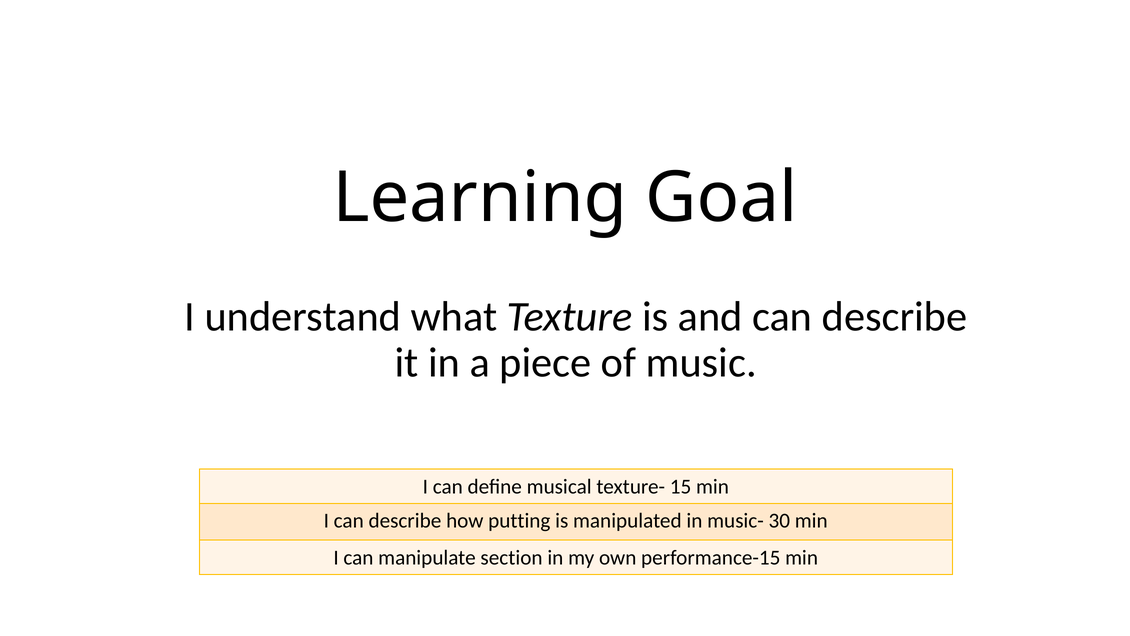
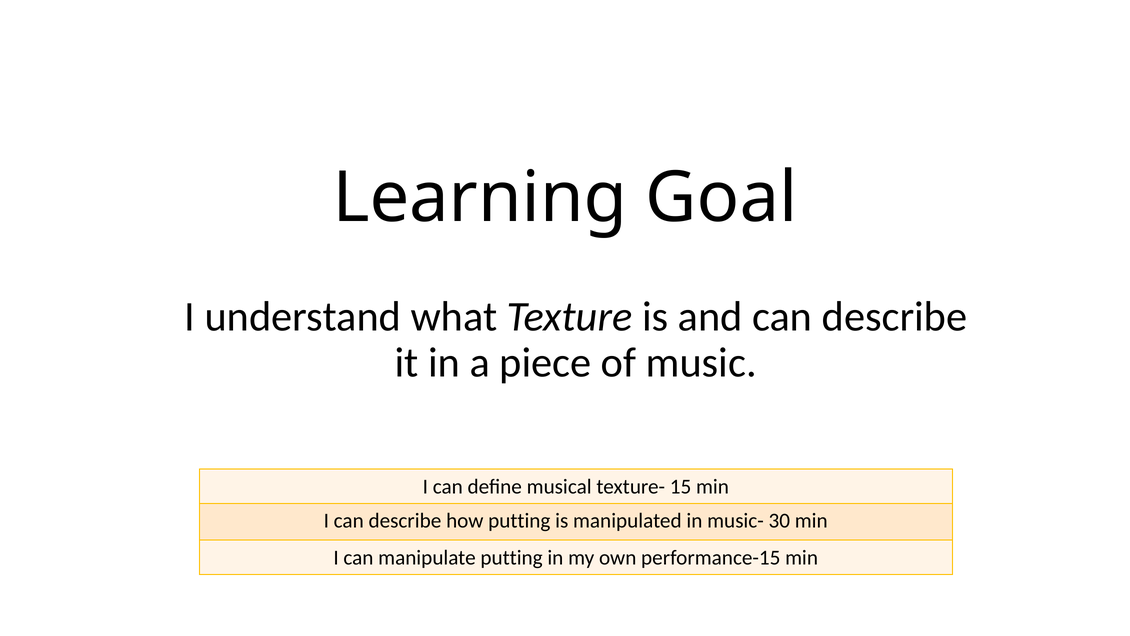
manipulate section: section -> putting (512, 557)
